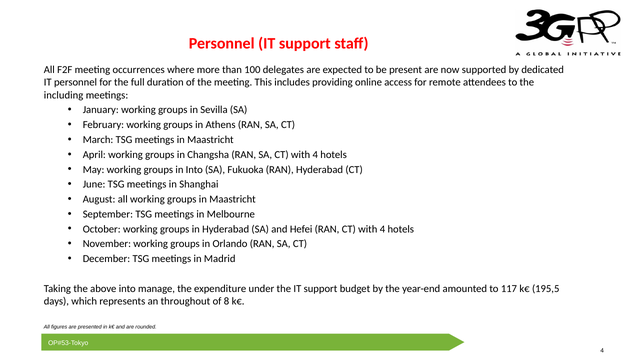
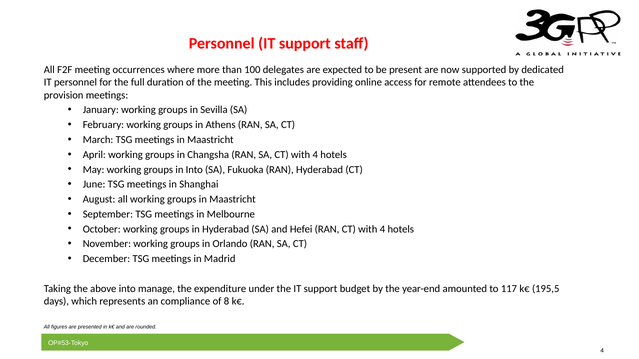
including: including -> provision (64, 95)
throughout: throughout -> compliance (185, 302)
